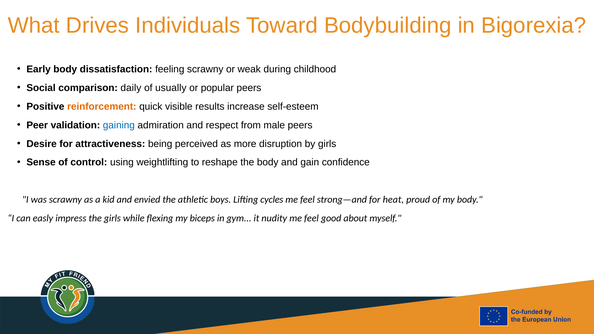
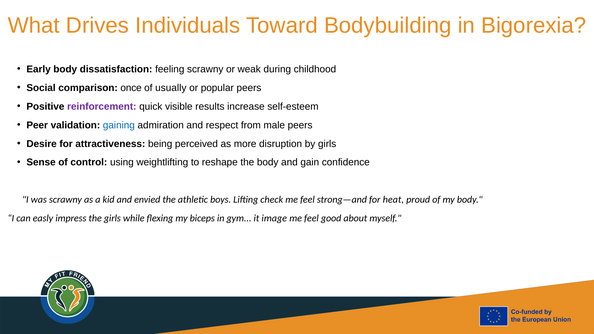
daily: daily -> once (131, 88)
reinforcement colour: orange -> purple (102, 107)
cycles: cycles -> check (272, 200)
nudity: nudity -> image (274, 218)
